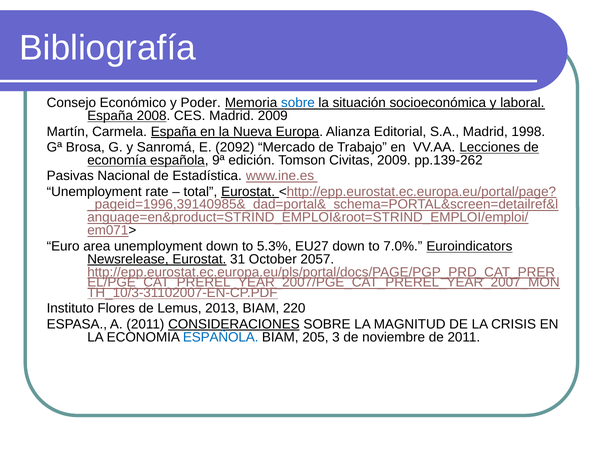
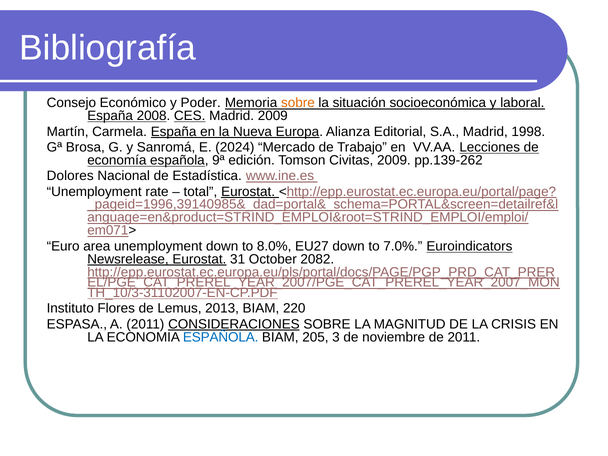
sobre colour: blue -> orange (298, 103)
CES underline: none -> present (190, 116)
2092: 2092 -> 2024 (235, 147)
Pasivas: Pasivas -> Dolores (70, 176)
5.3%: 5.3% -> 8.0% (274, 246)
2057: 2057 -> 2082 (317, 259)
